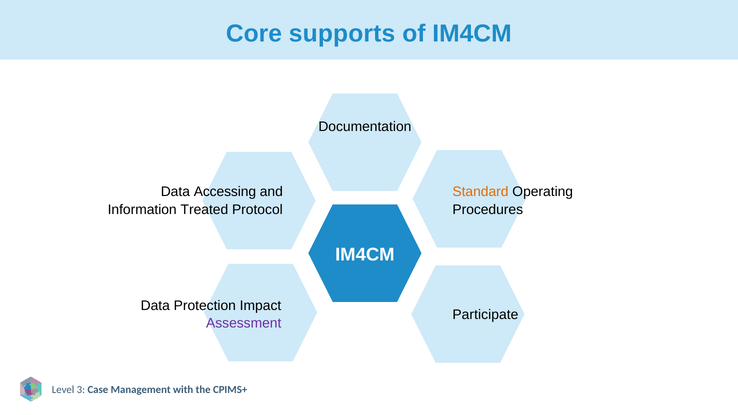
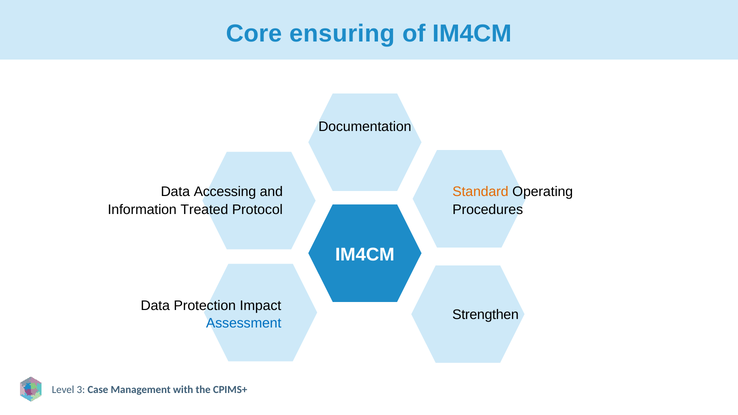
supports: supports -> ensuring (342, 33)
Participate: Participate -> Strengthen (486, 315)
Assessment colour: purple -> blue (244, 323)
